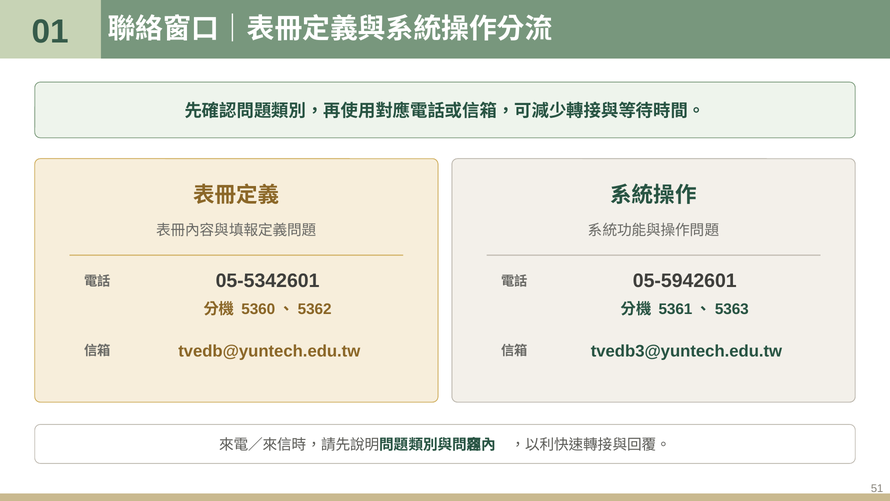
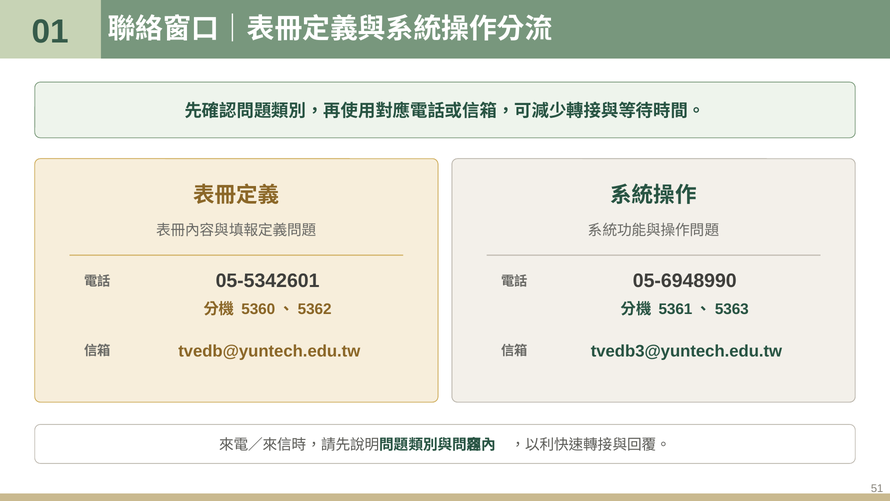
05-5942601: 05-5942601 -> 05-6948990 (685, 281)
